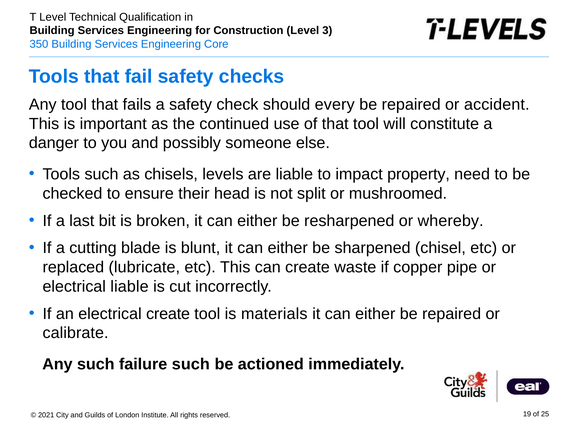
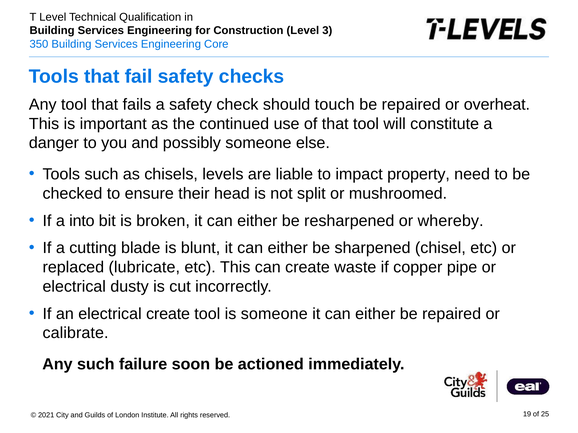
every: every -> touch (335, 105)
accident: accident -> overheat (497, 105)
last: last -> into (82, 221)
electrical liable: liable -> dusty (130, 287)
is materials: materials -> someone (274, 314)
failure such: such -> soon (191, 365)
